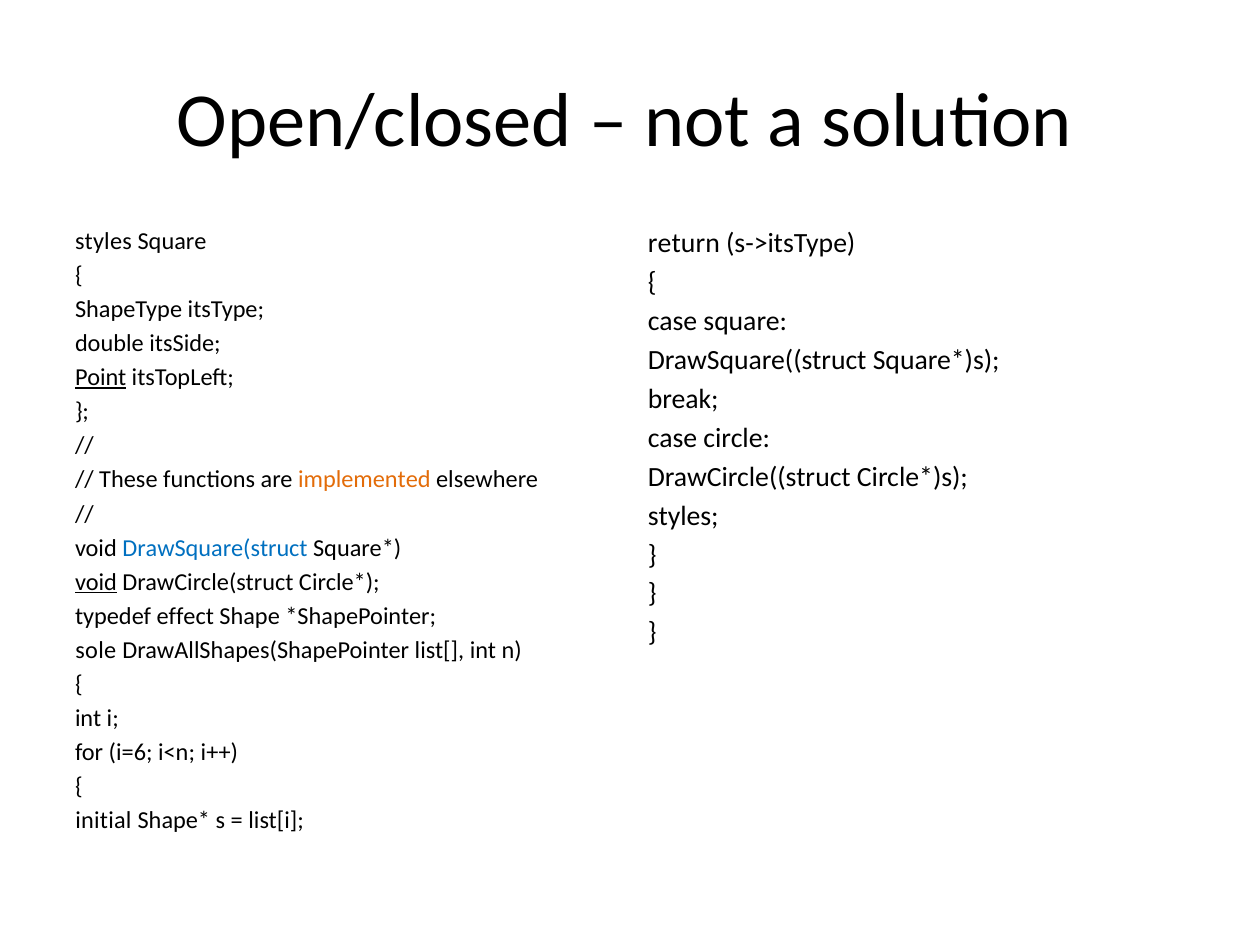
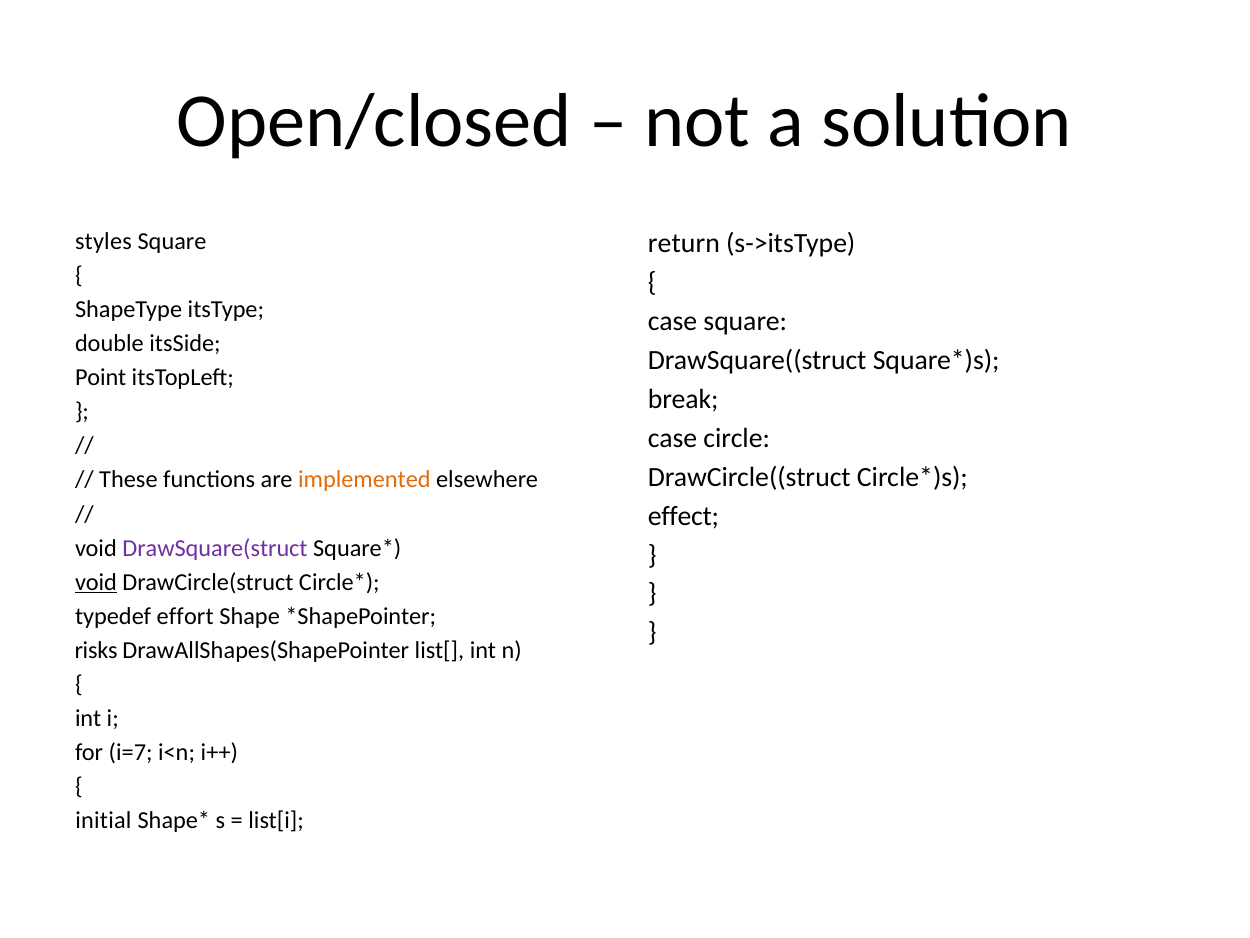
Point underline: present -> none (101, 378)
styles: styles -> effect (683, 516)
DrawSquare(struct colour: blue -> purple (215, 548)
effect: effect -> effort (185, 616)
sole: sole -> risks (96, 650)
i=6: i=6 -> i=7 (131, 752)
